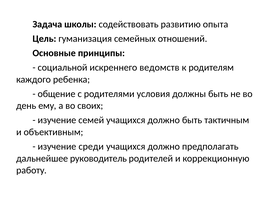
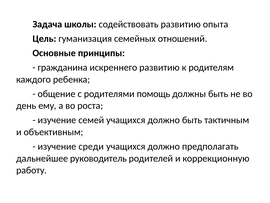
социальной: социальной -> гражданина (63, 67)
искреннего ведомств: ведомств -> развитию (159, 67)
условия: условия -> помощь (153, 94)
своих: своих -> роста (90, 105)
